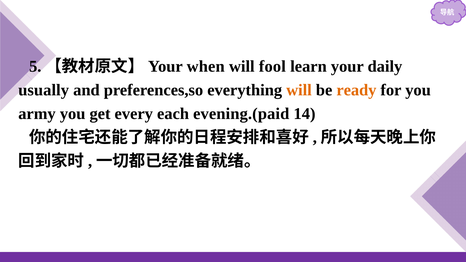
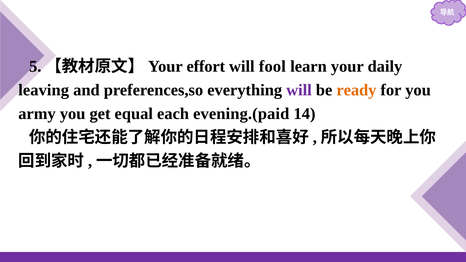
when: when -> effort (206, 66)
usually: usually -> leaving (44, 90)
will colour: orange -> purple (299, 90)
every: every -> equal (134, 114)
